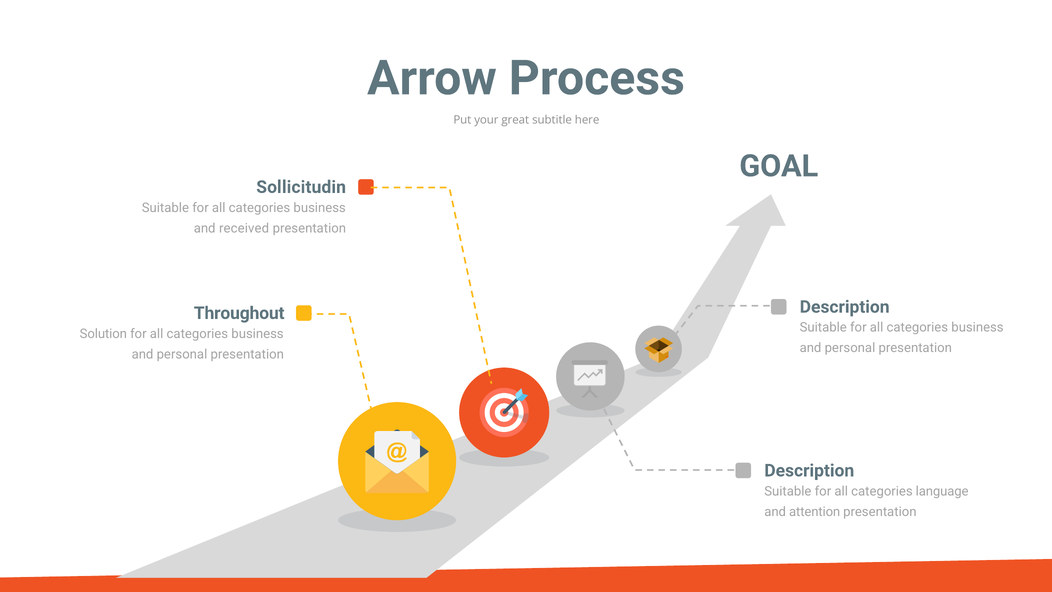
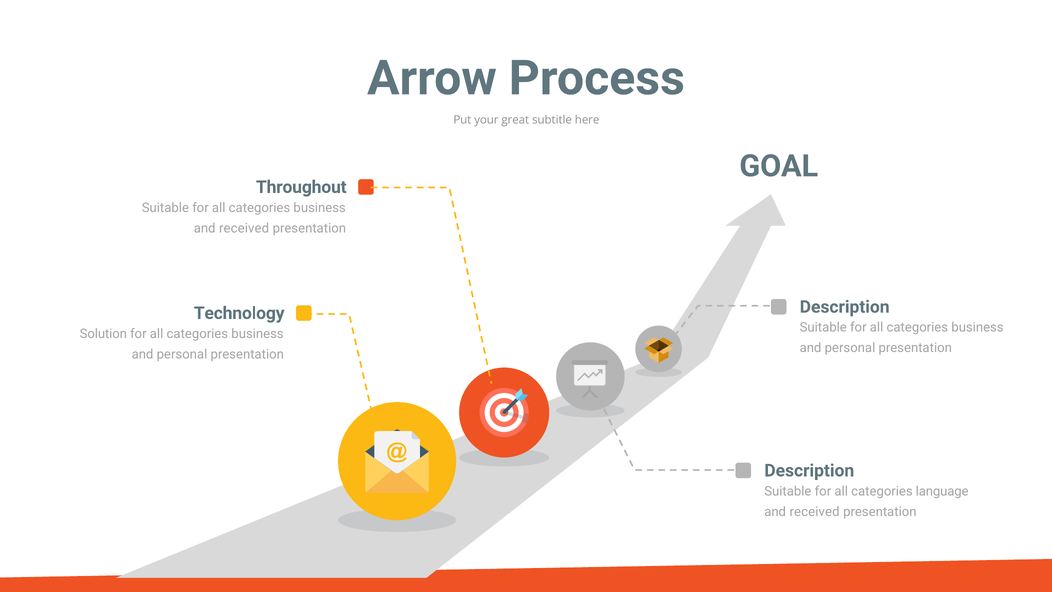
Sollicitudin: Sollicitudin -> Throughout (301, 187)
Throughout: Throughout -> Technology (239, 313)
attention: attention -> received (815, 512)
